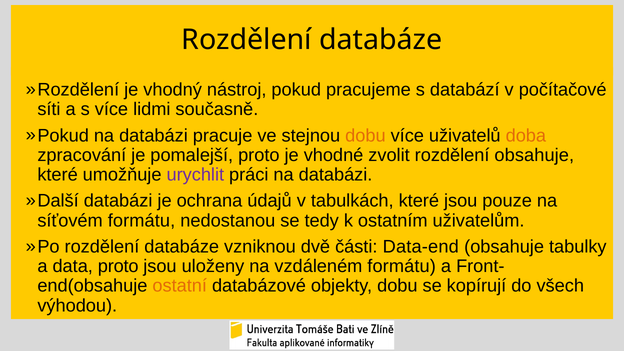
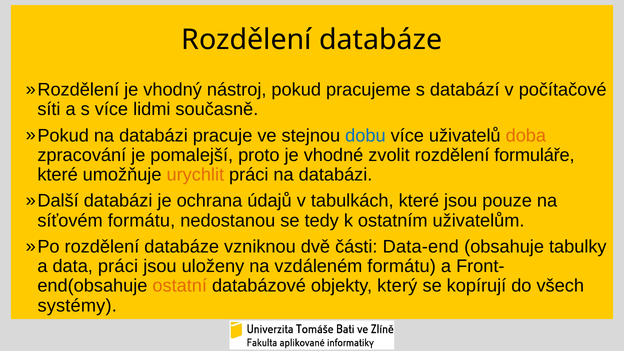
dobu colour: orange -> blue (365, 136)
rozdělení obsahuje: obsahuje -> formuláře (534, 155)
urychlit colour: purple -> orange (195, 175)
data proto: proto -> práci (118, 266)
objekty dobu: dobu -> který (397, 286)
výhodou: výhodou -> systémy (77, 306)
